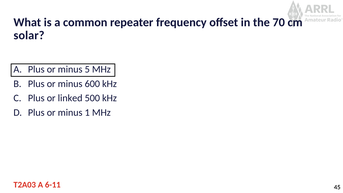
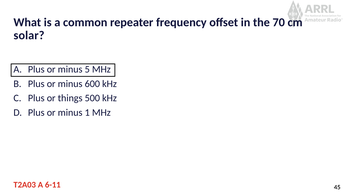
linked: linked -> things (70, 98)
